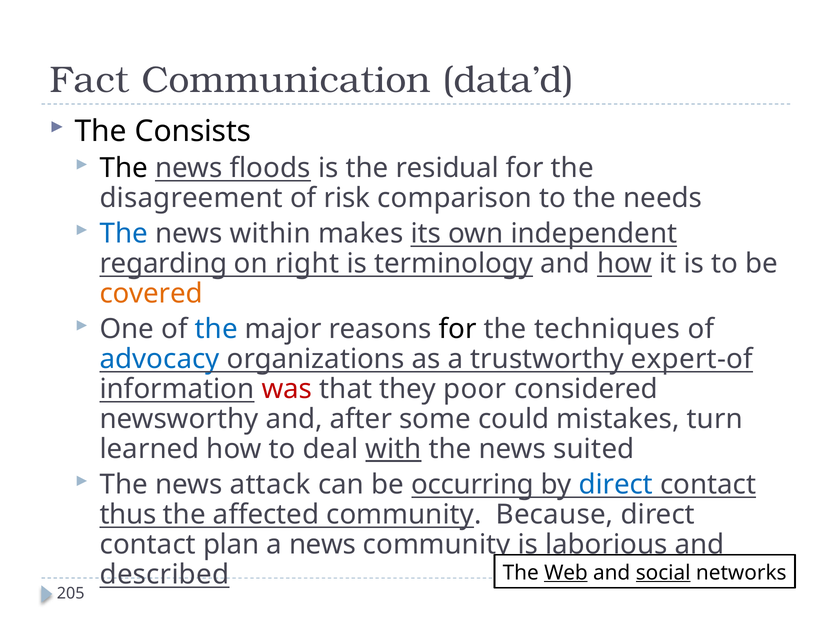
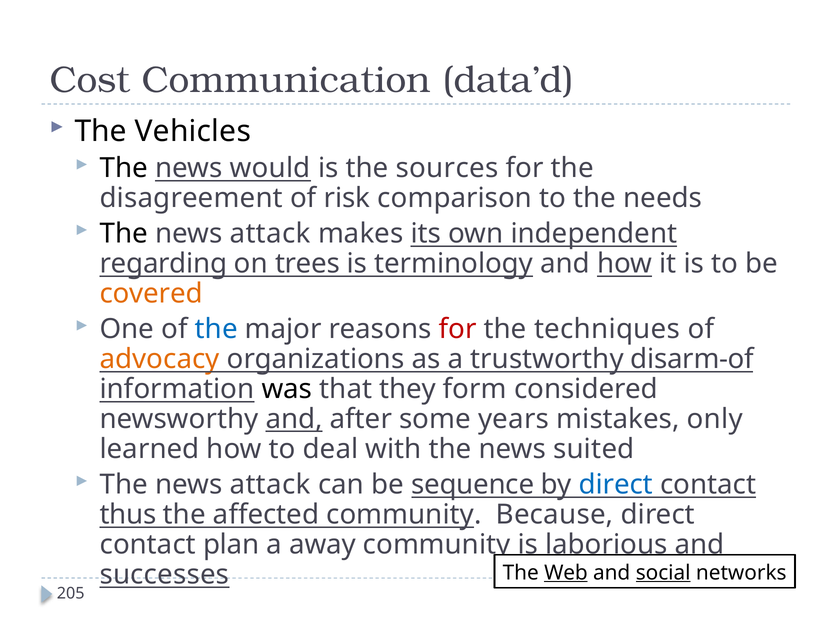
Fact: Fact -> Cost (90, 80)
Consists: Consists -> Vehicles (193, 131)
floods: floods -> would (270, 168)
residual: residual -> sources (447, 168)
The colour: blue -> black (124, 234)
within: within -> attack (270, 234)
right: right -> trees (308, 264)
for colour: black -> red (458, 329)
advocacy colour: blue -> orange (160, 359)
expert-of: expert-of -> disarm-of (692, 359)
was colour: red -> black (287, 389)
poor: poor -> form (475, 389)
and underline: none -> present (294, 419)
could: could -> years (514, 419)
turn: turn -> only (715, 419)
with underline: present -> none (394, 449)
occurring: occurring -> sequence (473, 485)
a news: news -> away (322, 545)
described: described -> successes (164, 575)
